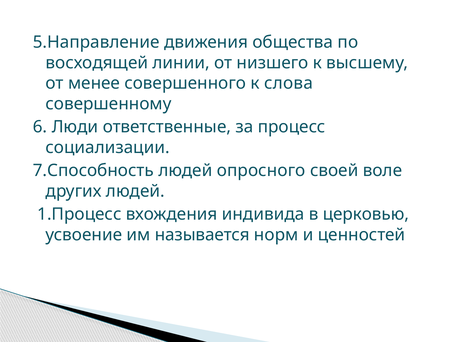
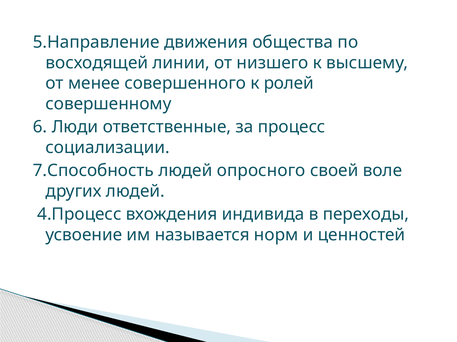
слова: слова -> ролей (289, 84)
1.Процесс: 1.Процесс -> 4.Процесс (79, 215)
церковью: церковью -> переходы (366, 215)
